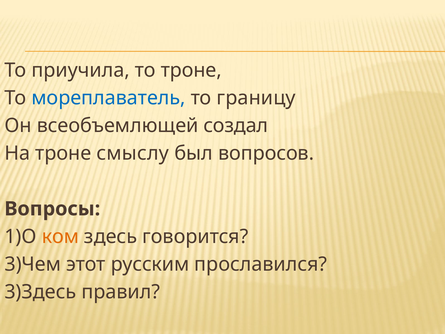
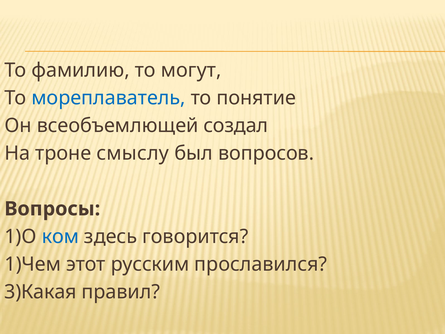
приучила: приучила -> фамилию (81, 70)
то троне: троне -> могут (191, 70)
границу: границу -> понятие (256, 98)
ком colour: orange -> blue (60, 236)
3)Чем: 3)Чем -> 1)Чем (33, 264)
3)Здесь: 3)Здесь -> 3)Какая (40, 292)
